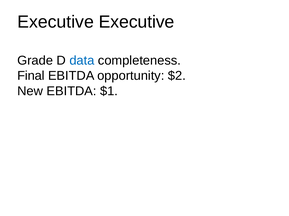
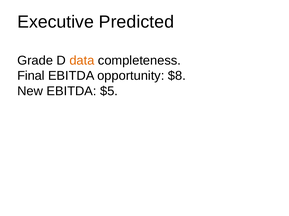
Executive Executive: Executive -> Predicted (136, 22)
data colour: blue -> orange (82, 61)
$2: $2 -> $8 (177, 76)
$1: $1 -> $5 (109, 91)
